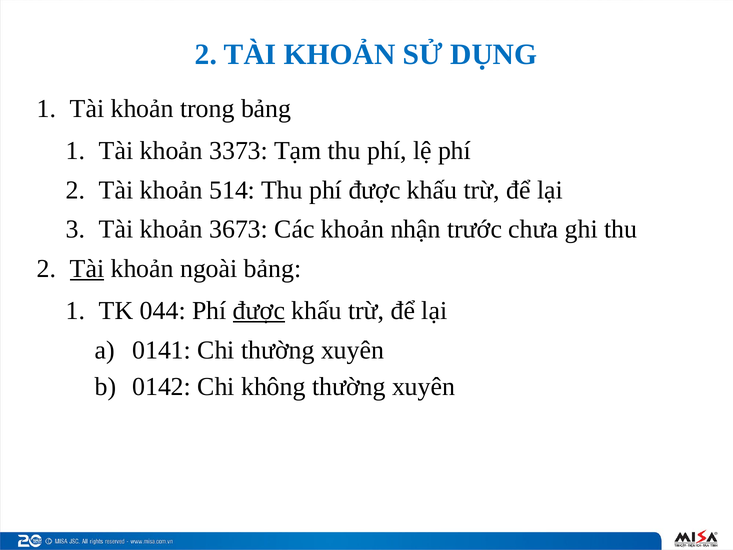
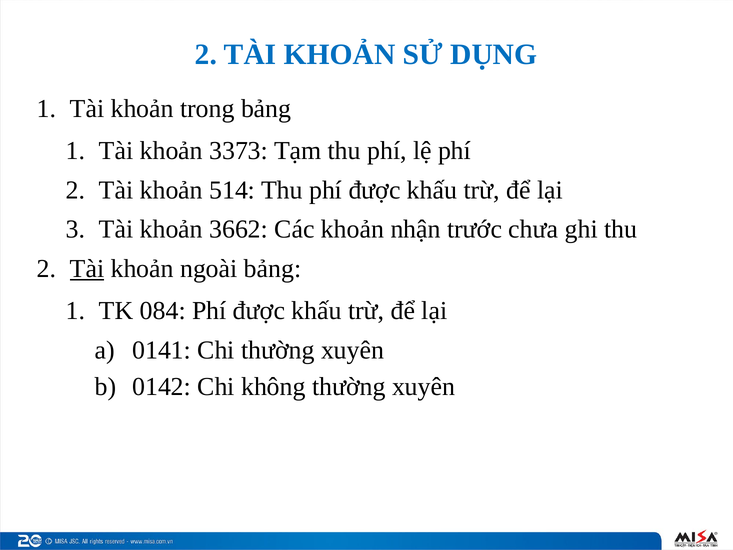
3673: 3673 -> 3662 (239, 229)
044: 044 -> 084 (163, 311)
được underline: present -> none (259, 311)
